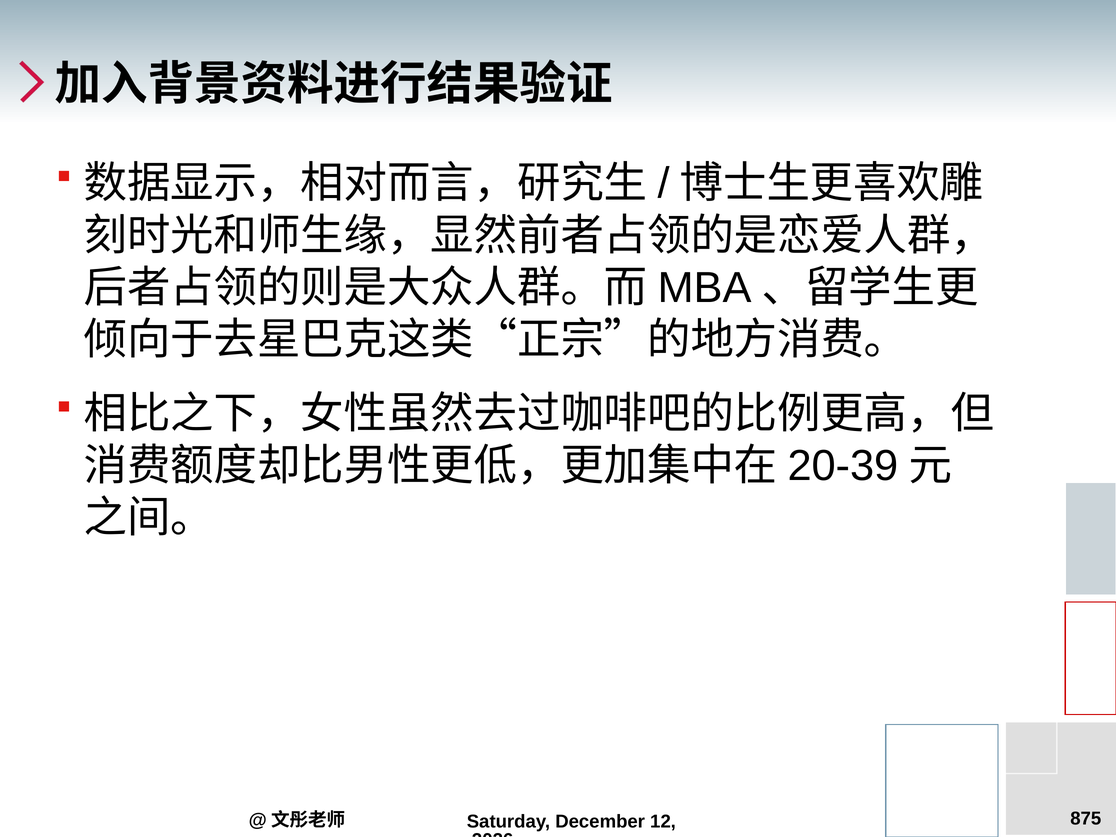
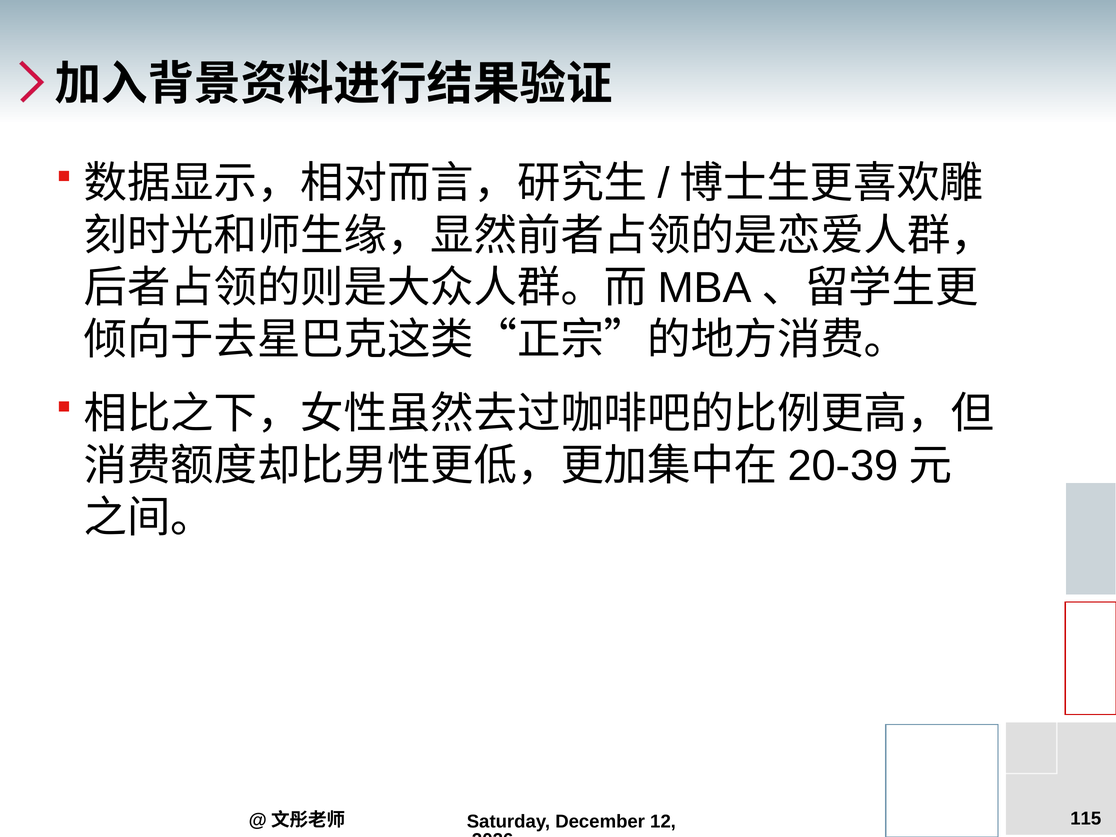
875: 875 -> 115 (1086, 819)
